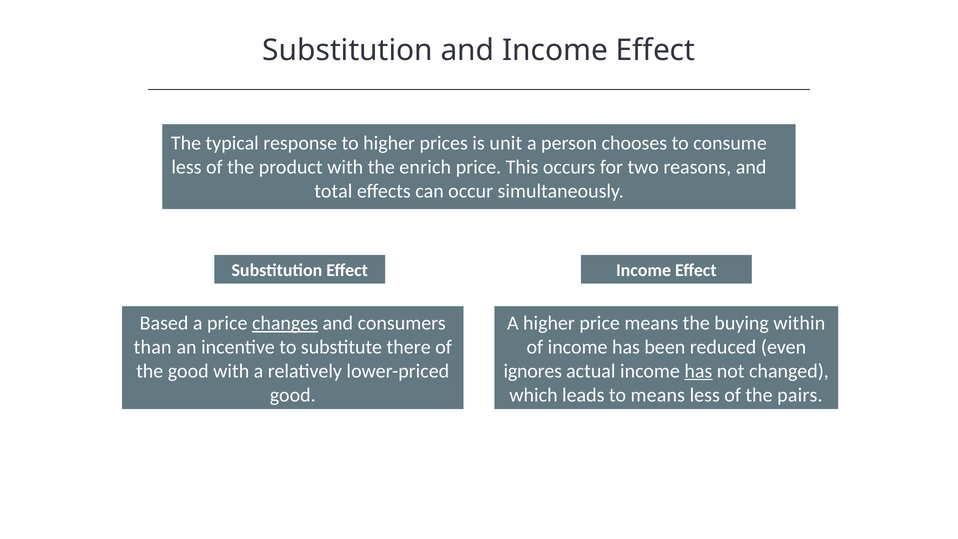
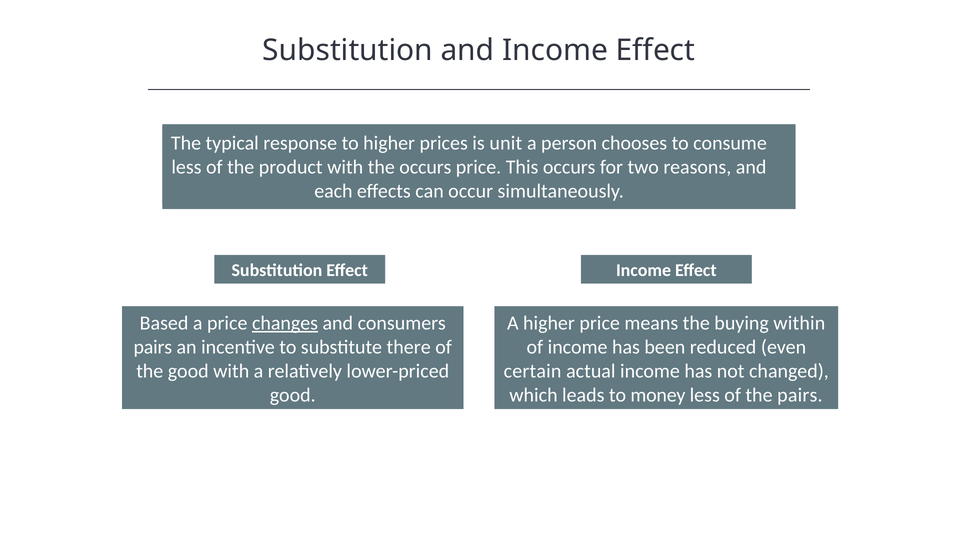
the enrich: enrich -> occurs (425, 167)
total: total -> each (333, 191)
than: than -> pairs (153, 347)
ignores: ignores -> certain (533, 371)
has underline: present -> none (698, 371)
to means: means -> money (658, 395)
